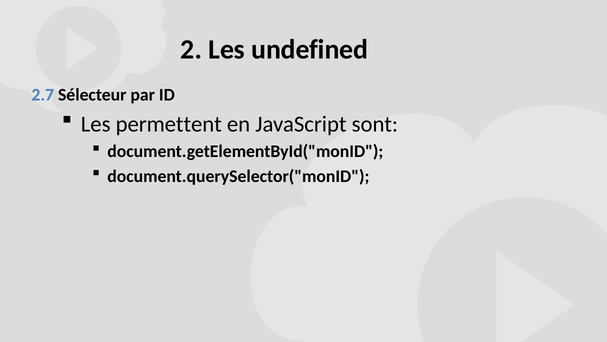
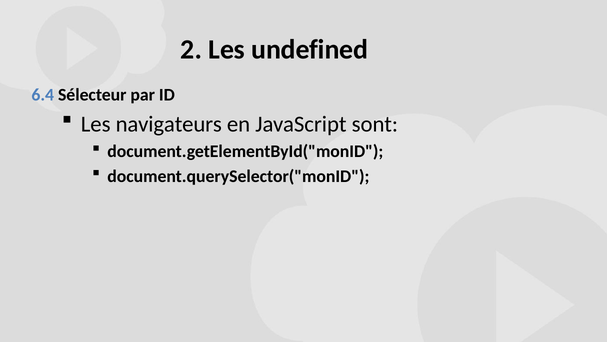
2.7: 2.7 -> 6.4 (43, 95)
permettent: permettent -> navigateurs (169, 124)
